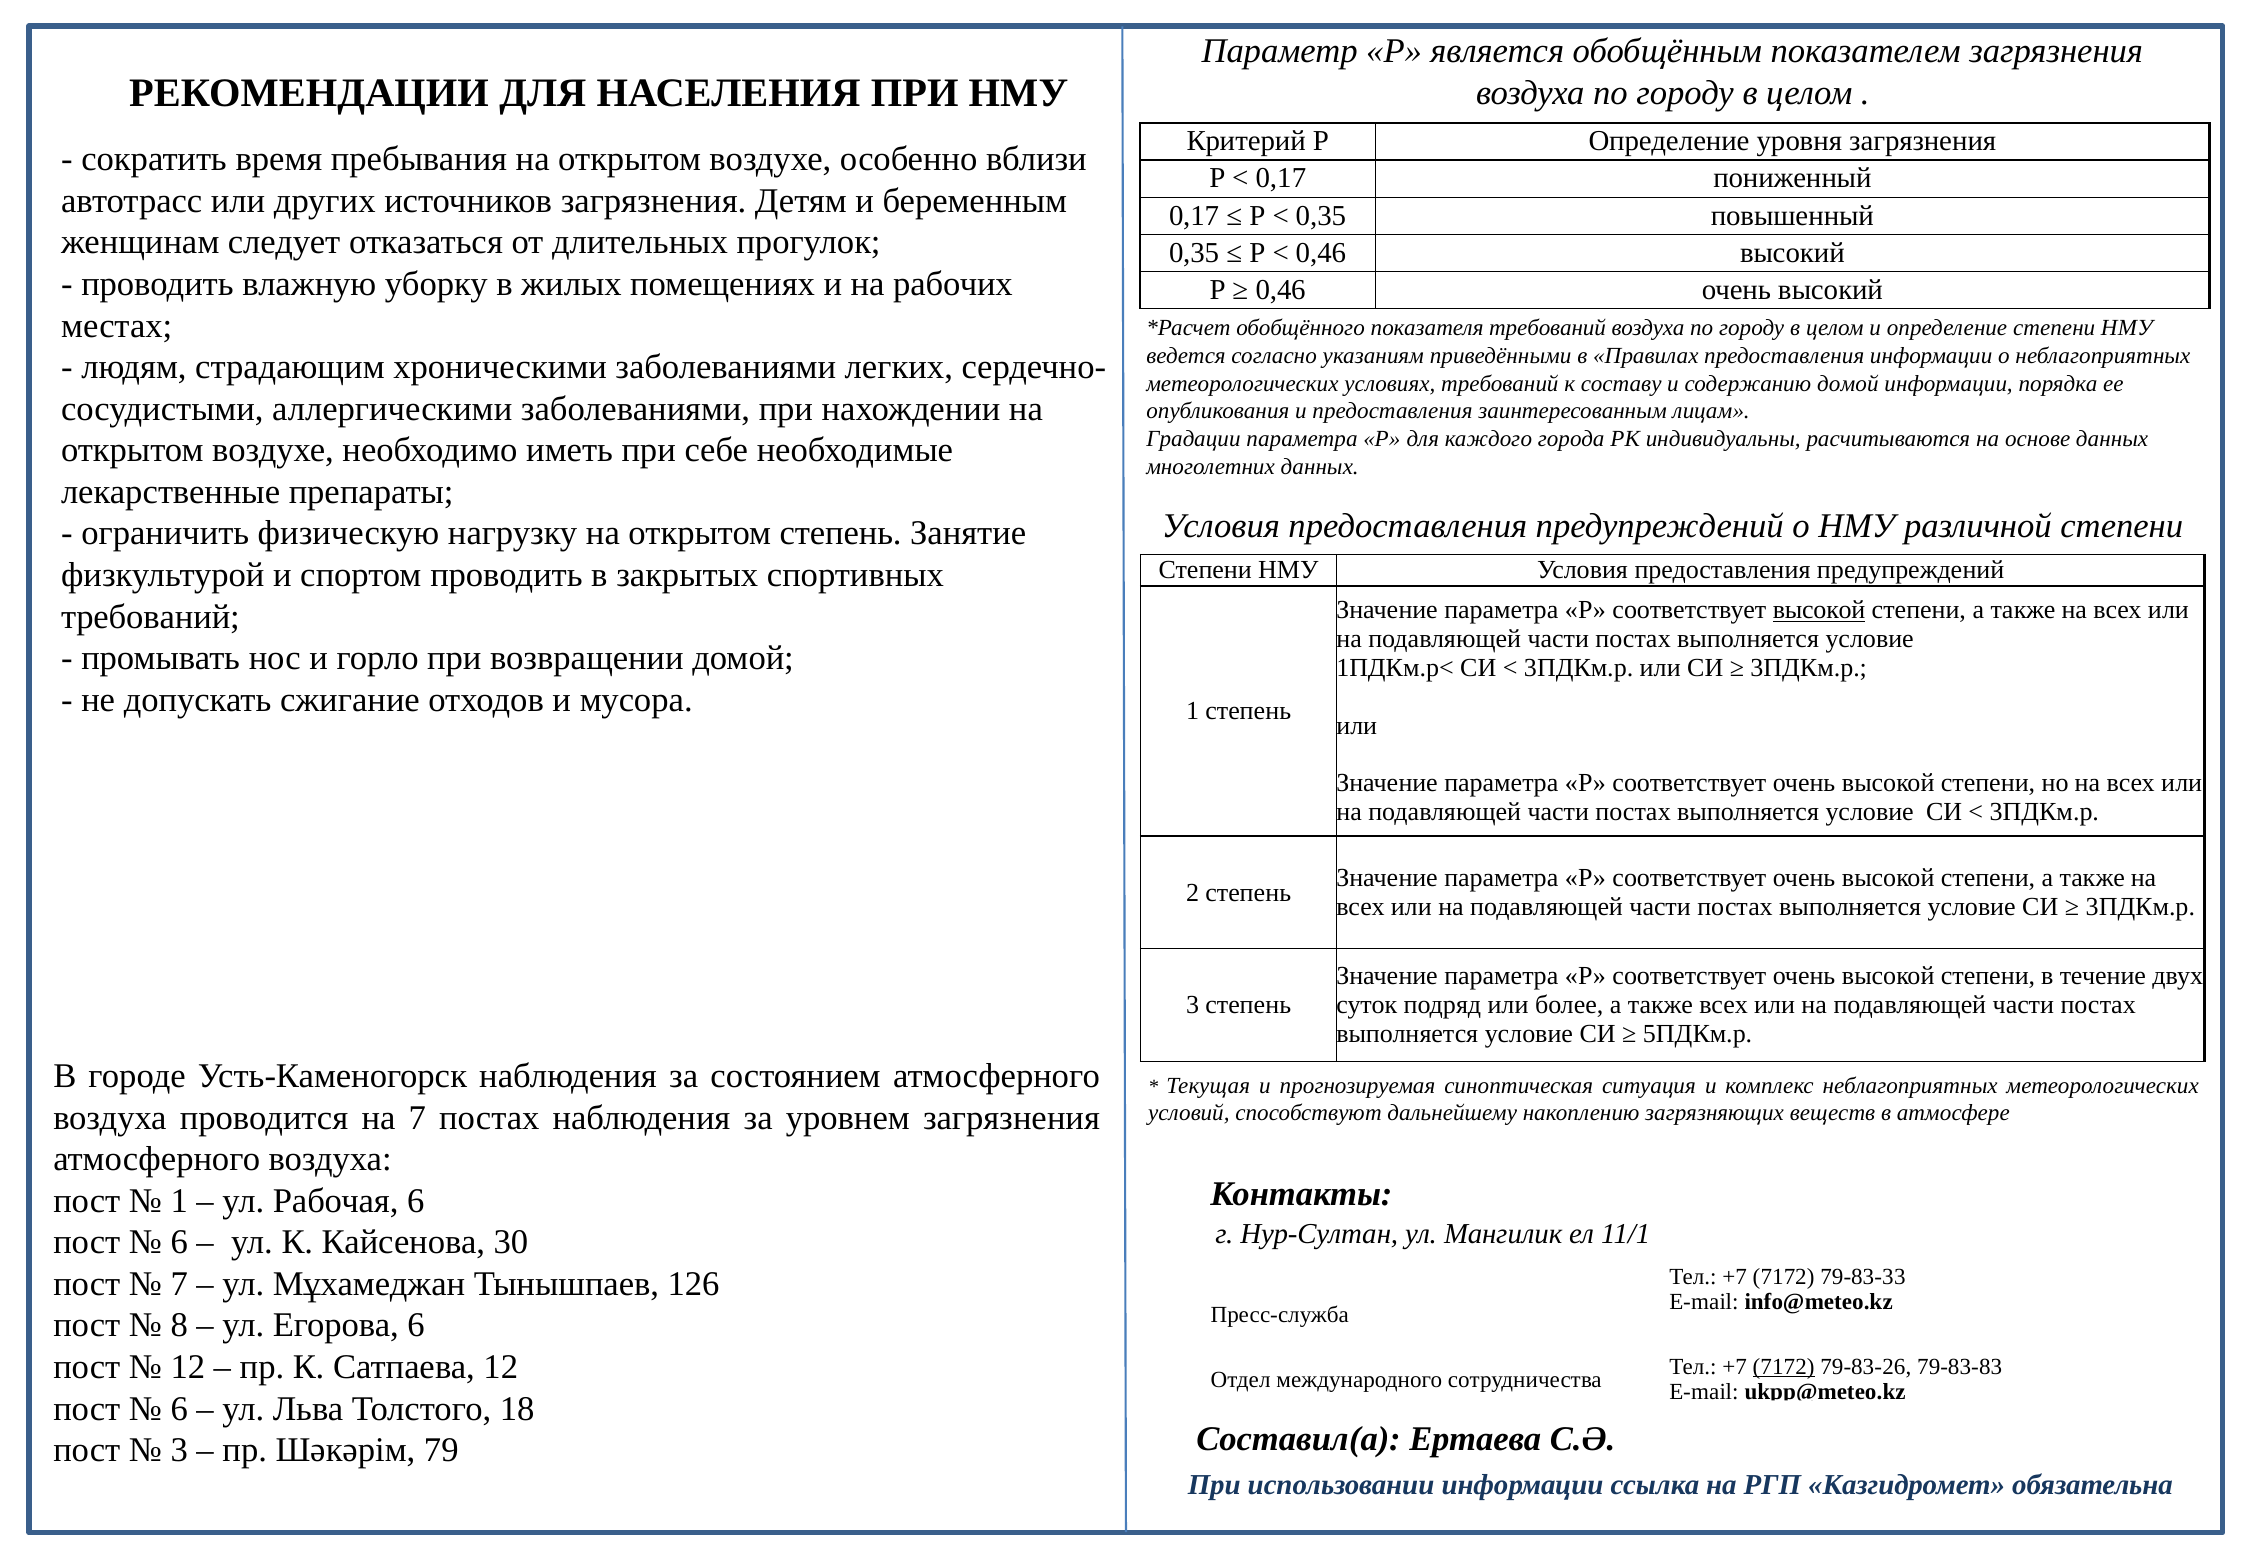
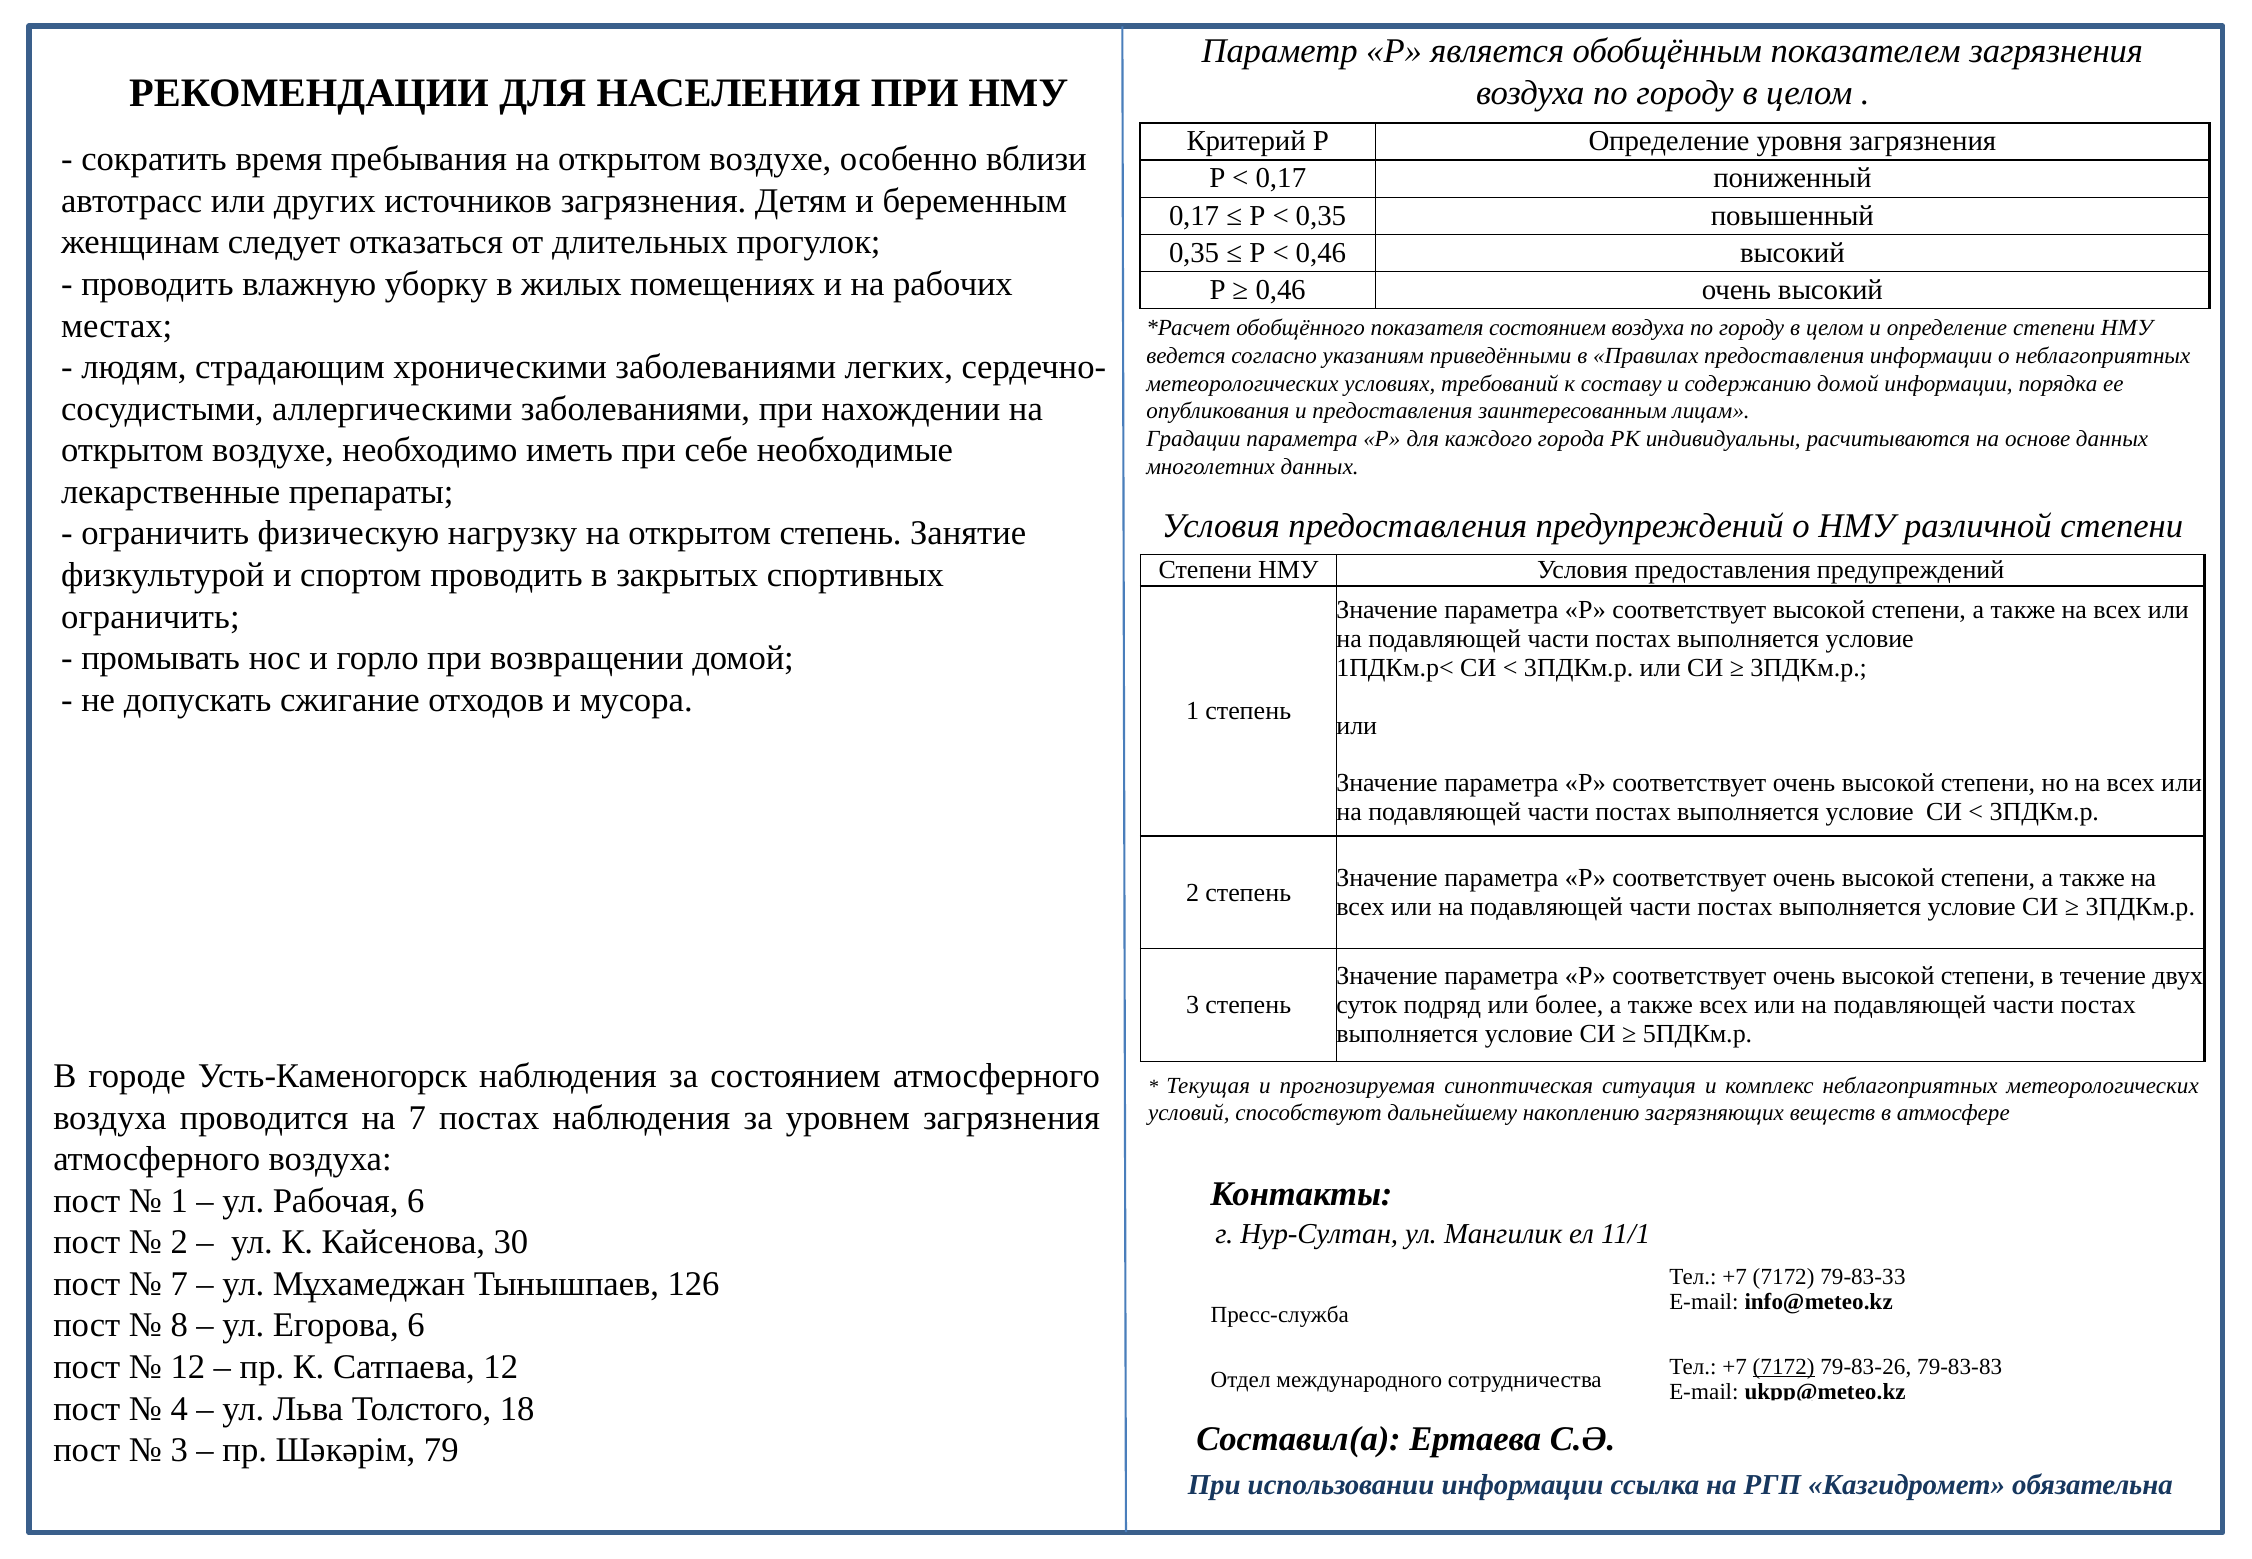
показателя требований: требований -> состоянием (1548, 328)
высокой underline: present -> none (1819, 610)
требований: требований -> ограничить (150, 617)
6: 6 -> 2 (179, 1242)
6: 6 -> 4 (179, 1409)
